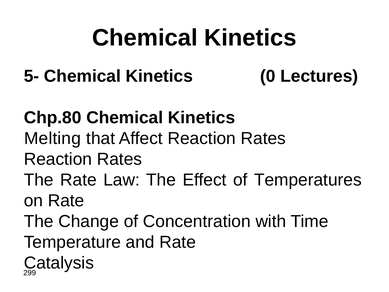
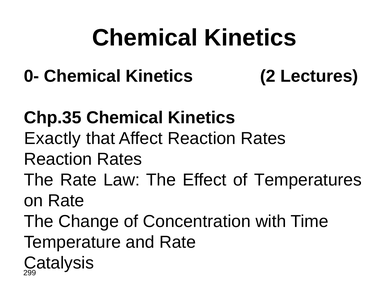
5-: 5- -> 0- (31, 76)
0: 0 -> 2 (268, 76)
Chp.80: Chp.80 -> Chp.35 (53, 118)
Melting: Melting -> Exactly (53, 138)
